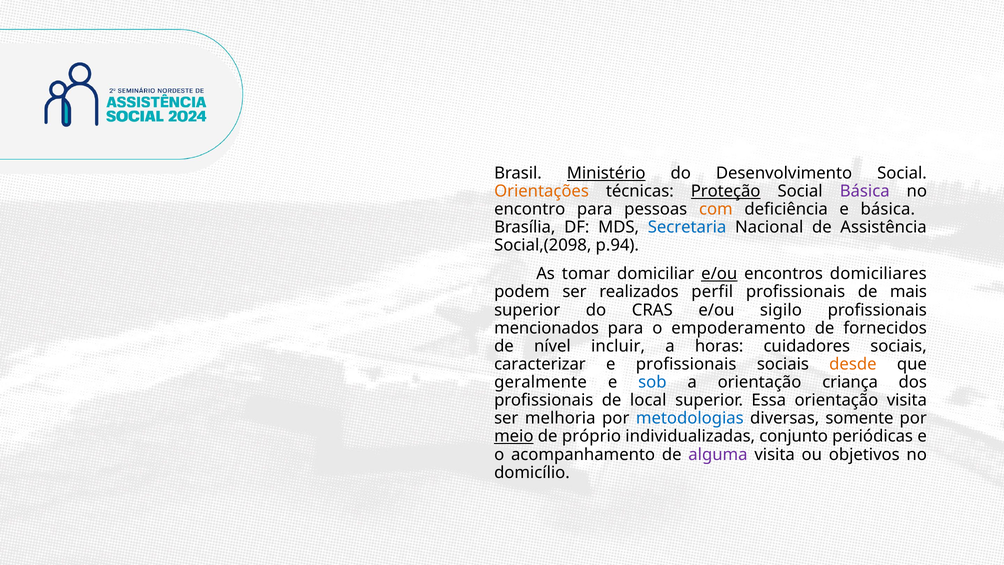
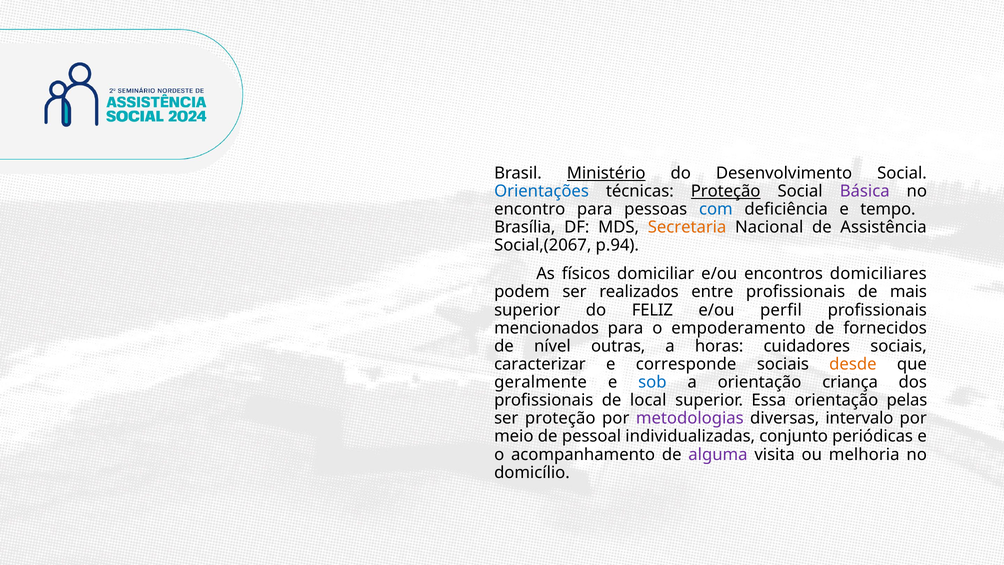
Orientações colour: orange -> blue (542, 191)
com colour: orange -> blue (716, 209)
e básica: básica -> tempo (888, 209)
Secretaria colour: blue -> orange (687, 227)
Social,(2098: Social,(2098 -> Social,(2067 (543, 245)
tomar: tomar -> físicos (586, 274)
e/ou underline: present -> none (719, 274)
perfil: perfil -> entre (712, 292)
CRAS: CRAS -> FELIZ (652, 310)
sigilo: sigilo -> perfil (781, 310)
incluir: incluir -> outras (618, 346)
e profissionais: profissionais -> corresponde (686, 364)
orientação visita: visita -> pelas (907, 400)
ser melhoria: melhoria -> proteção (560, 418)
metodologias colour: blue -> purple (690, 418)
somente: somente -> intervalo (859, 418)
meio underline: present -> none (514, 436)
próprio: próprio -> pessoal (592, 436)
objetivos: objetivos -> melhoria (864, 454)
